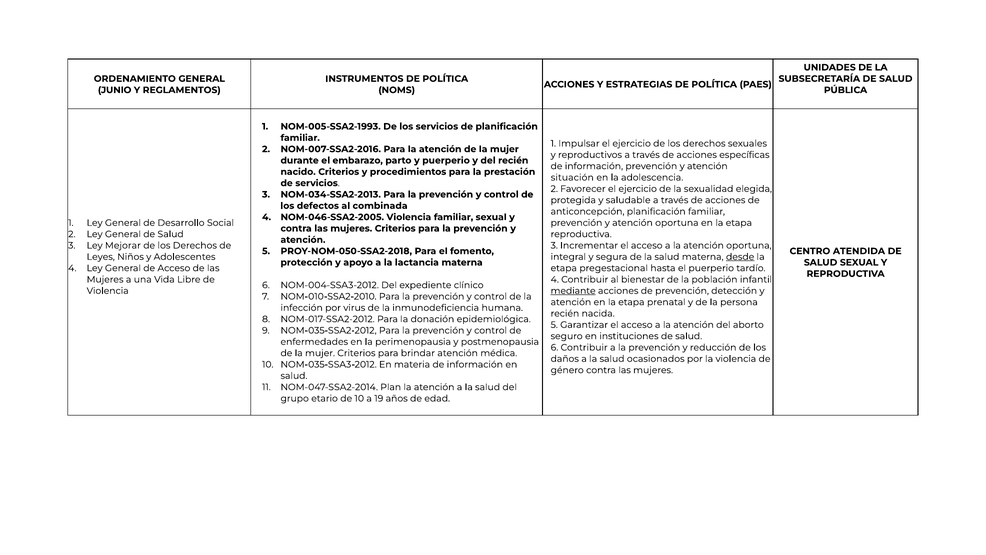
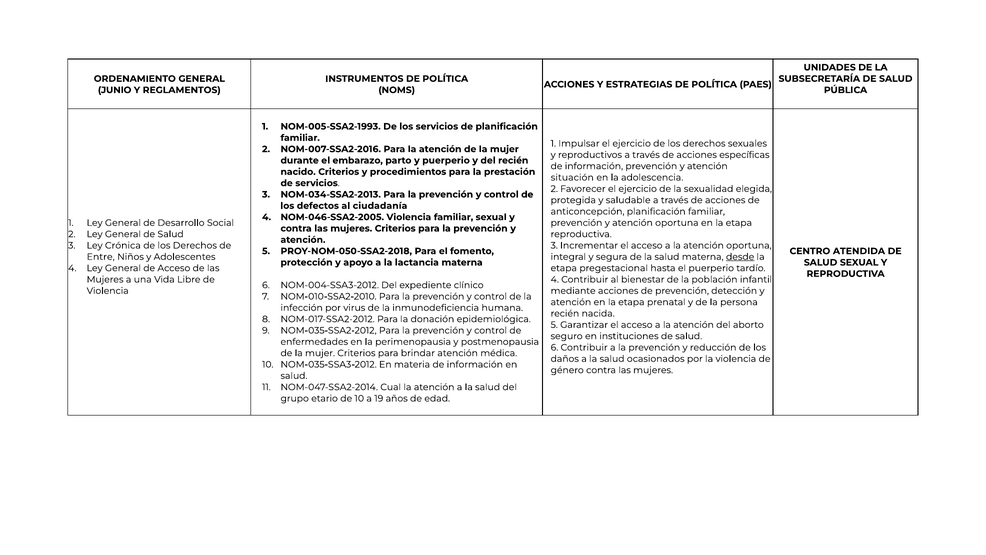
combinada: combinada -> ciudadanía (380, 206)
Mejorar: Mejorar -> Crónica (123, 245)
Leyes: Leyes -> Entre (101, 257)
mediante underline: present -> none (573, 291)
Plan: Plan -> Cual (391, 387)
